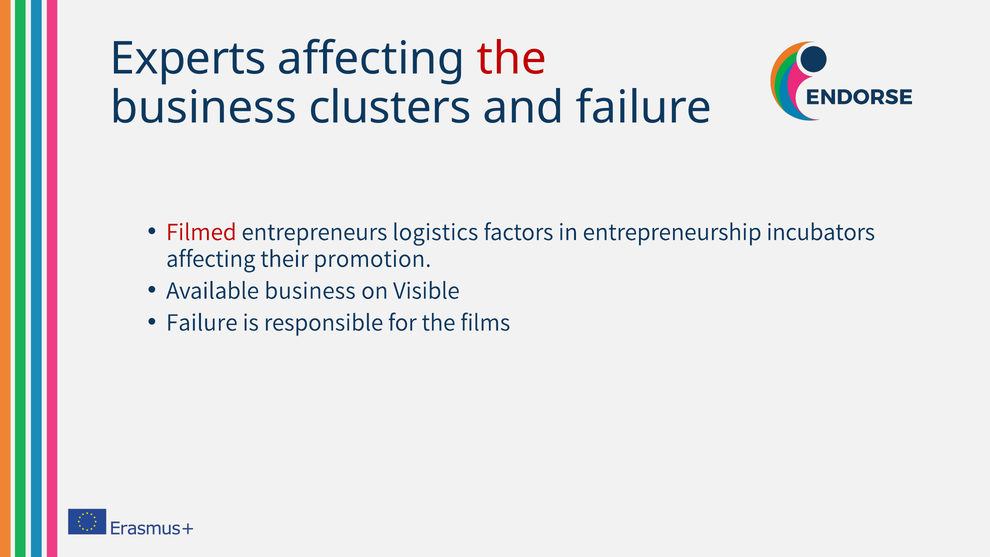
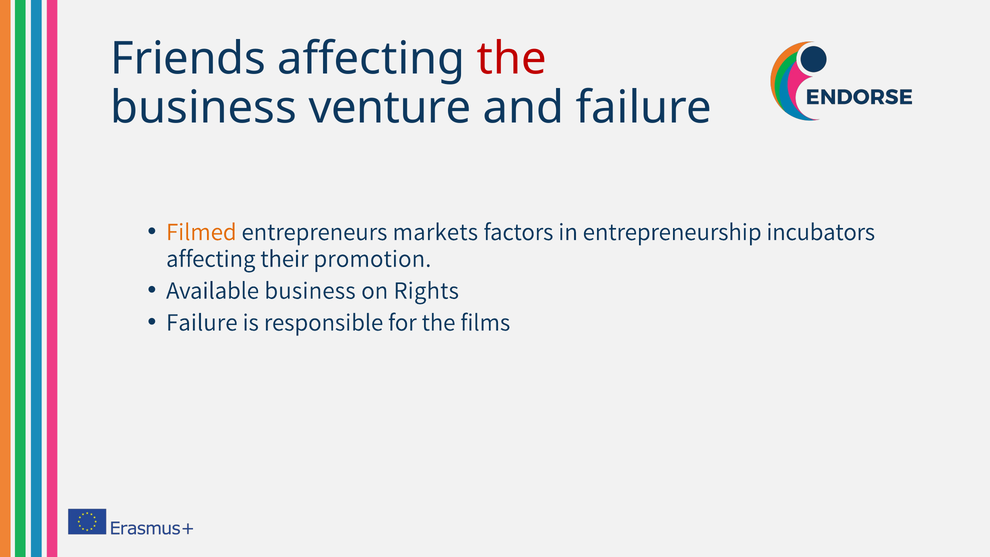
Experts: Experts -> Friends (188, 59)
clusters: clusters -> venture (390, 108)
Filmed colour: red -> orange (201, 232)
logistics: logistics -> markets (435, 232)
Visible: Visible -> Rights (426, 290)
